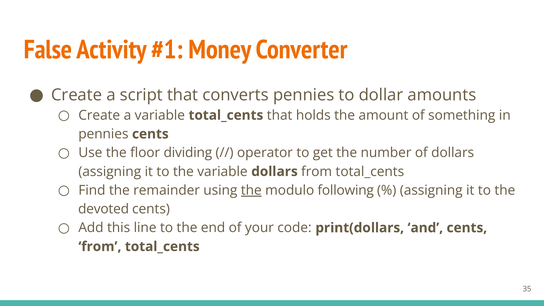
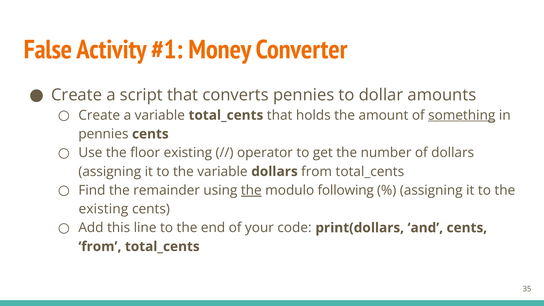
something underline: none -> present (462, 115)
floor dividing: dividing -> existing (188, 153)
devoted: devoted -> existing (103, 209)
